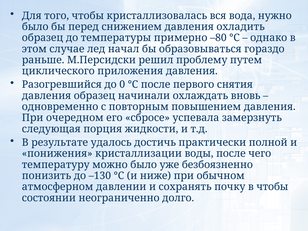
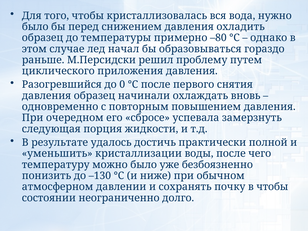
понижения: понижения -> уменьшить (57, 154)
